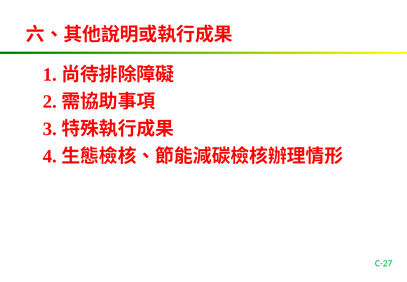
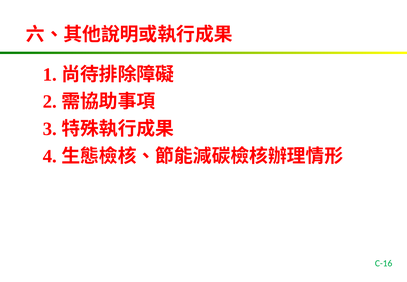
C-27: C-27 -> C-16 (384, 263)
